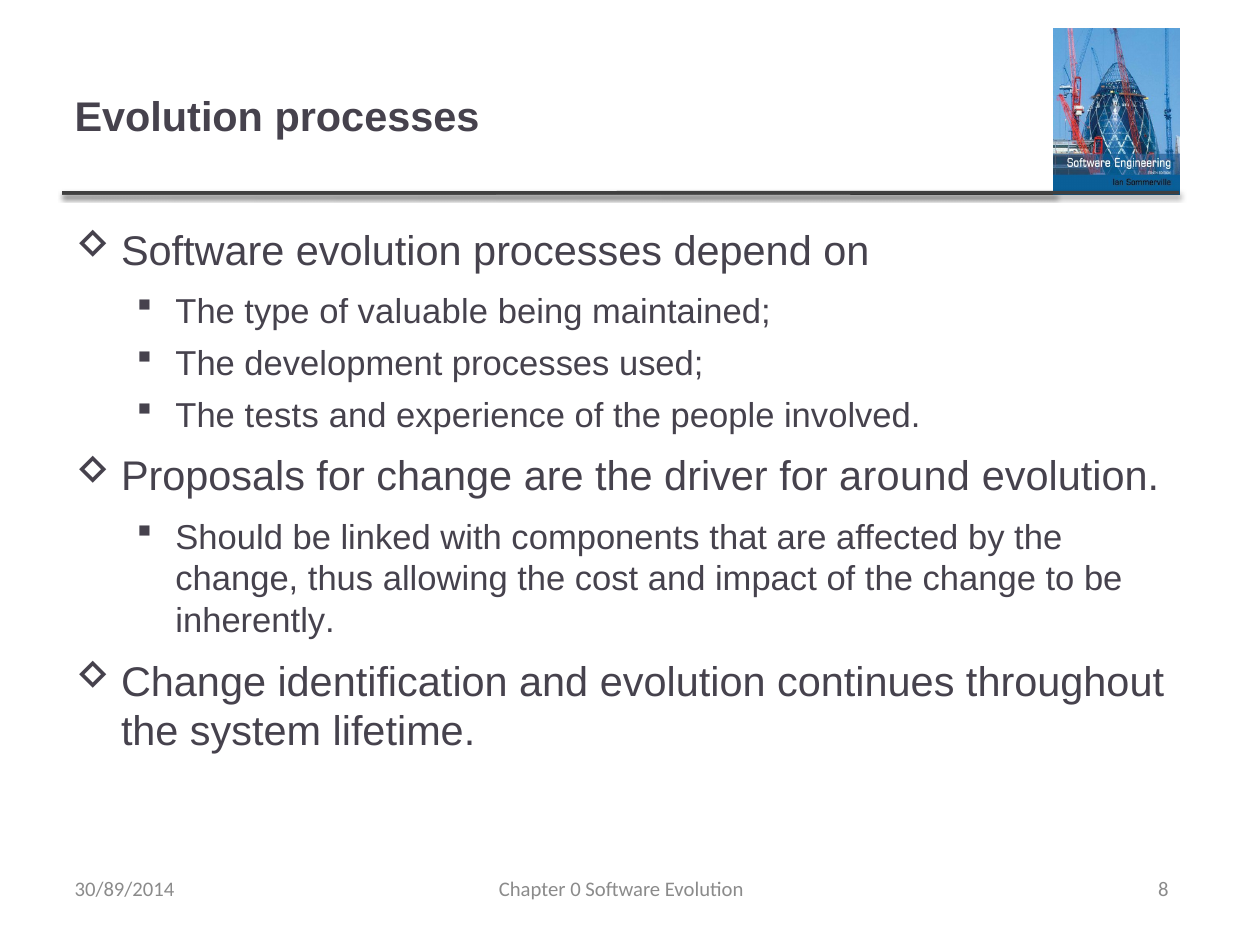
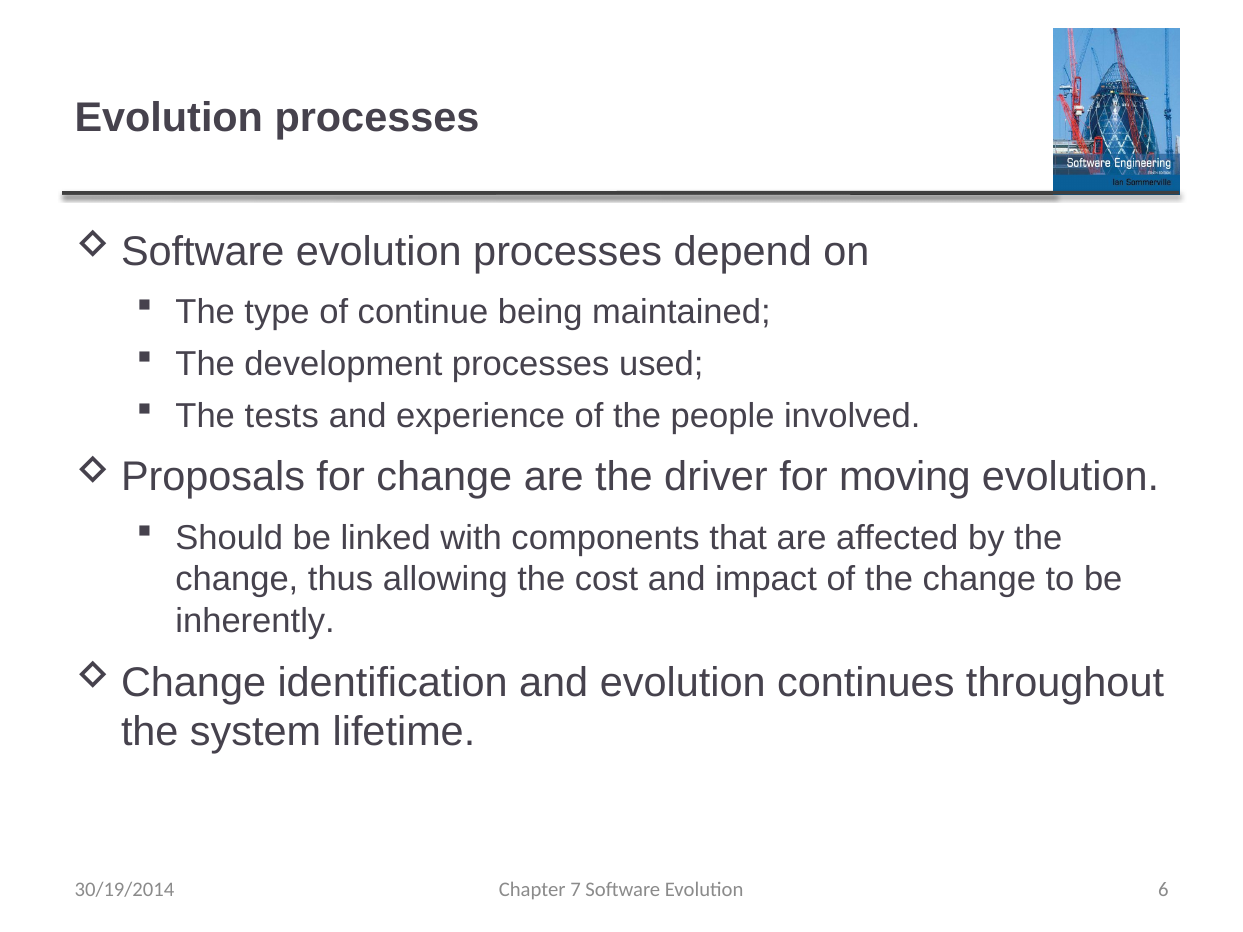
valuable: valuable -> continue (423, 312)
around: around -> moving (905, 477)
0: 0 -> 7 (576, 890)
8: 8 -> 6 (1163, 890)
30/89/2014: 30/89/2014 -> 30/19/2014 (124, 890)
